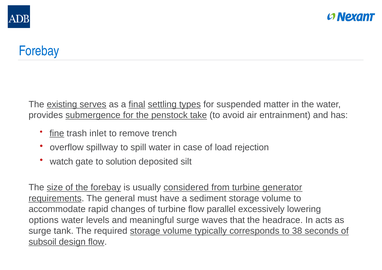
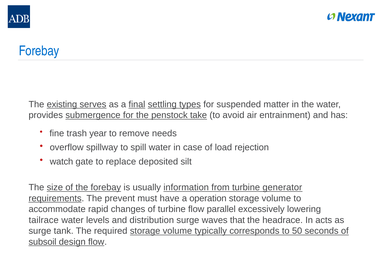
fine underline: present -> none (57, 133)
inlet: inlet -> year (98, 133)
trench: trench -> needs (164, 133)
solution: solution -> replace (121, 162)
considered: considered -> information (186, 188)
general: general -> prevent (120, 199)
sediment: sediment -> operation (208, 199)
options: options -> tailrace (44, 220)
meaningful: meaningful -> distribution (152, 220)
38: 38 -> 50 (297, 231)
